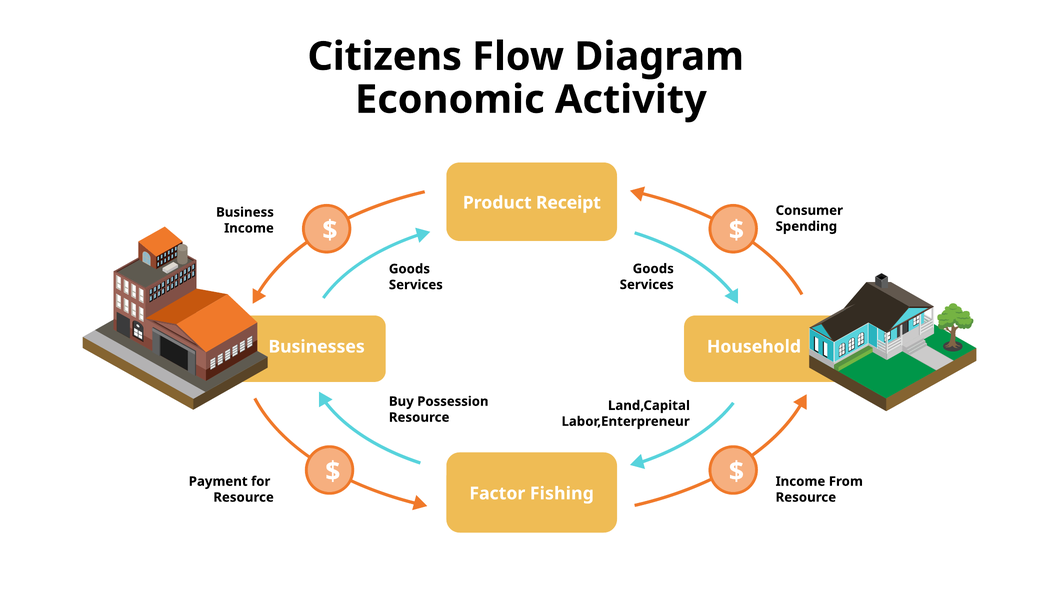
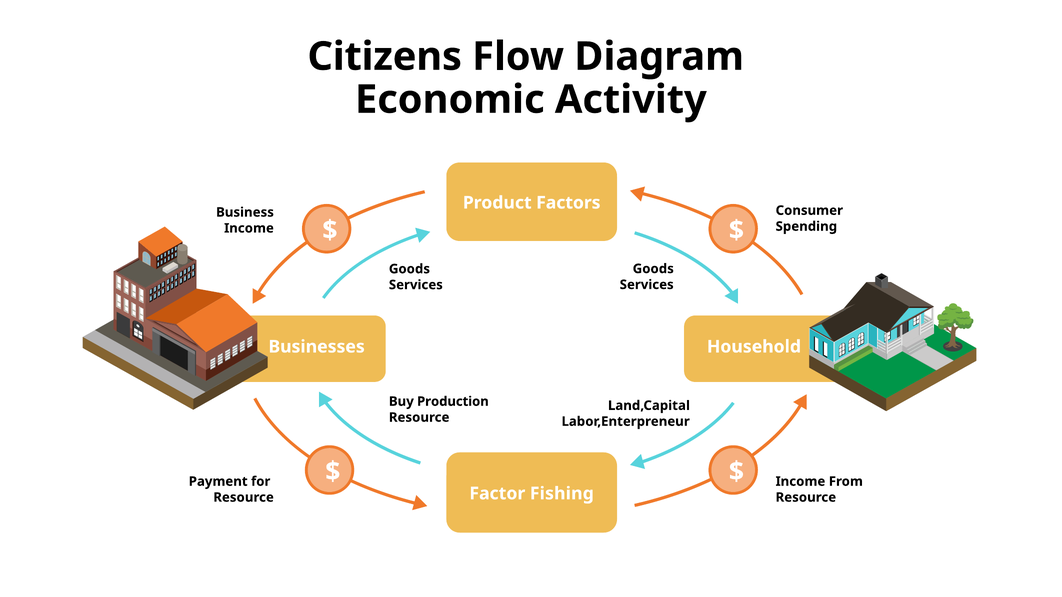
Receipt: Receipt -> Factors (568, 203)
Possession: Possession -> Production (453, 402)
